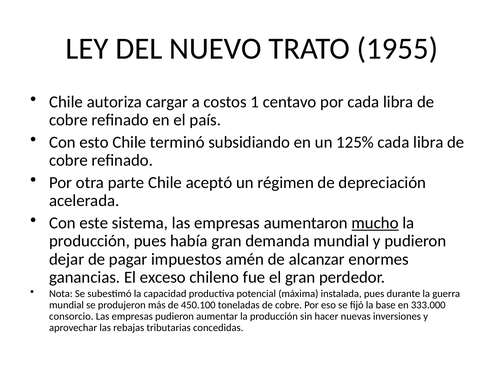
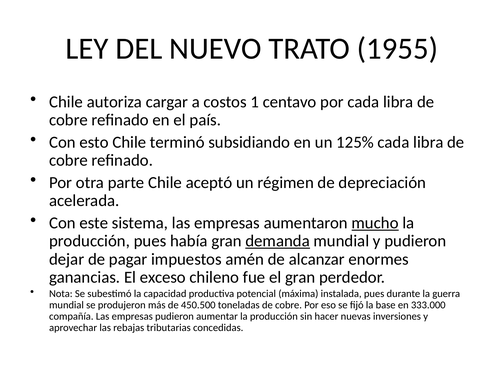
demanda underline: none -> present (278, 241)
450.100: 450.100 -> 450.500 (198, 305)
consorcio: consorcio -> compañía (71, 316)
